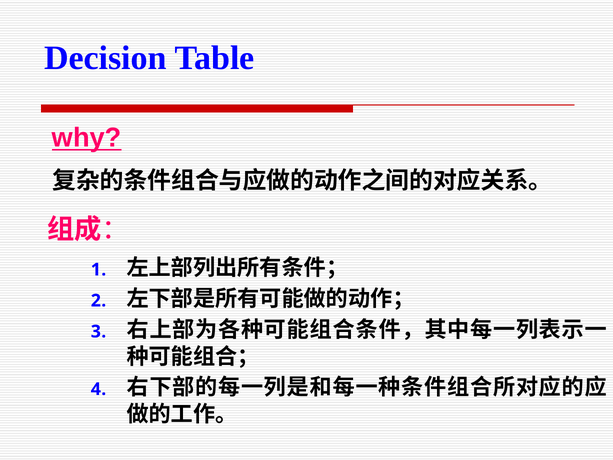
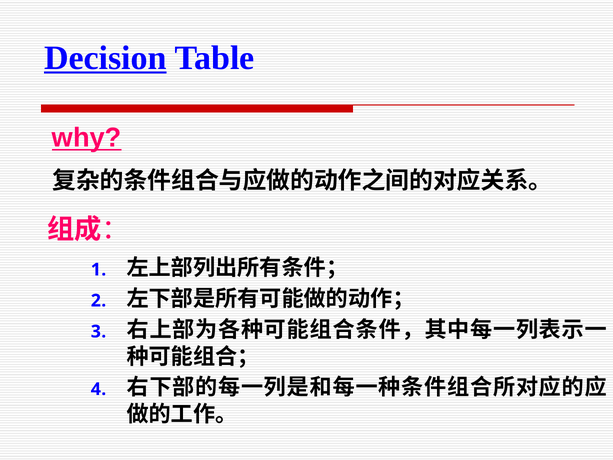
Decision underline: none -> present (105, 58)
